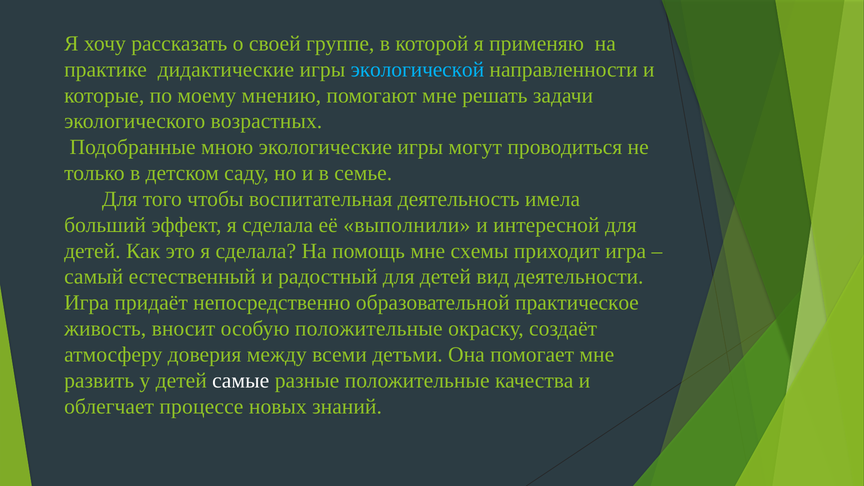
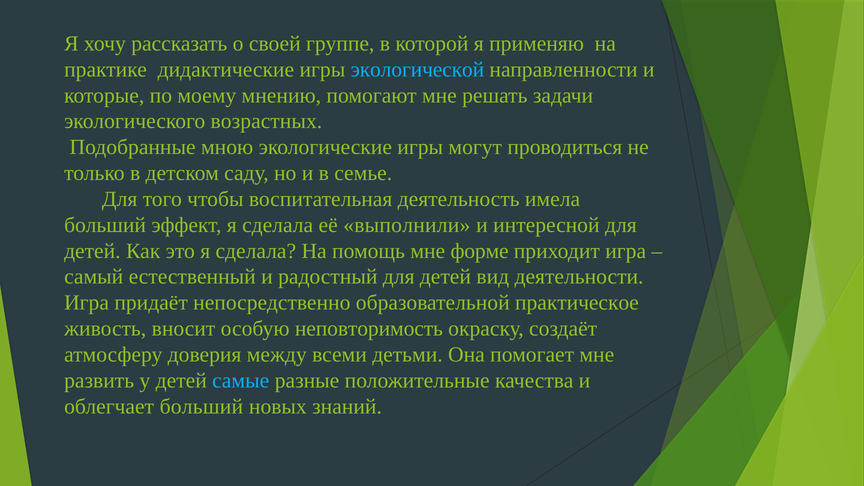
схемы: схемы -> форме (480, 251)
особую положительные: положительные -> неповторимость (369, 329)
самые colour: white -> light blue (241, 381)
облегчает процессе: процессе -> больший (201, 406)
